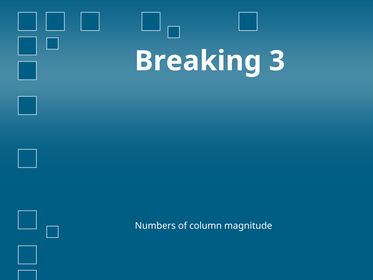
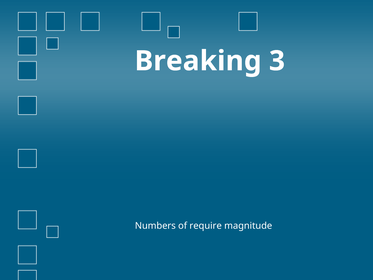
column: column -> require (206, 226)
